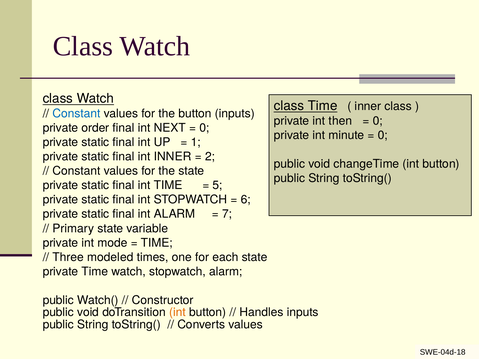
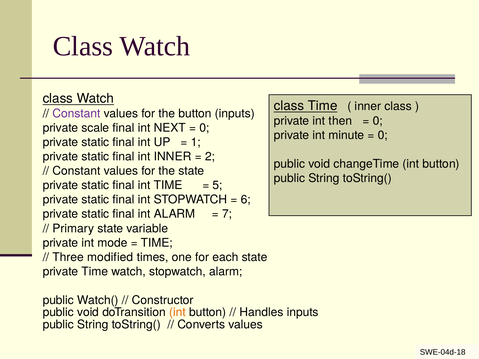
Constant colour: blue -> purple (77, 114)
order: order -> scale (95, 128)
modeled: modeled -> modified (110, 257)
